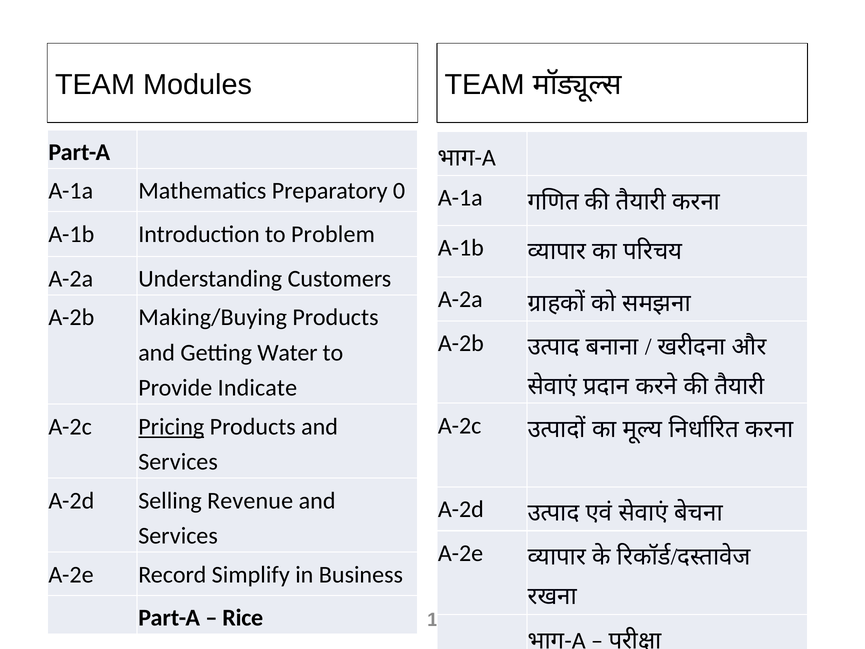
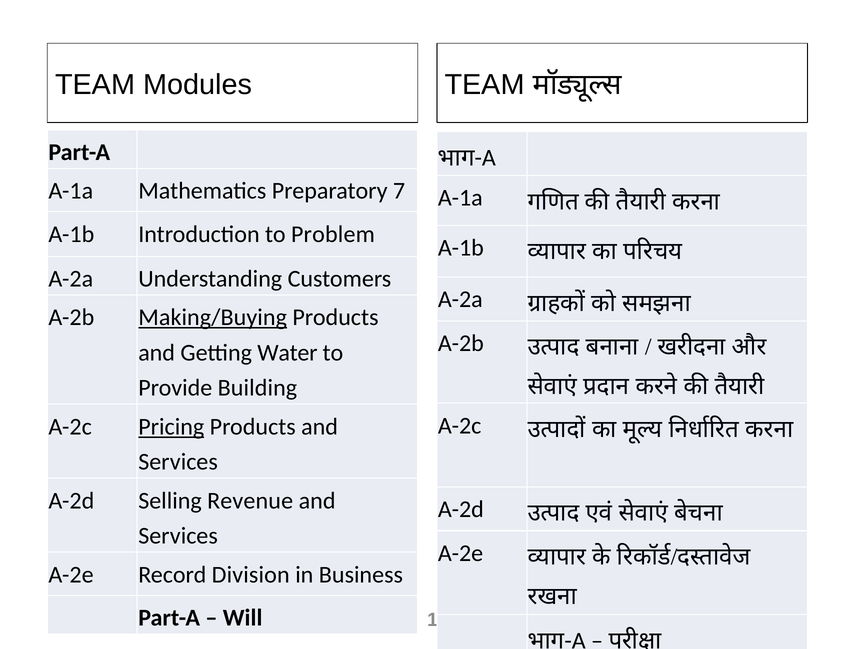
0: 0 -> 7 (399, 191)
Making/Buying underline: none -> present (213, 317)
Indicate: Indicate -> Building (257, 388)
Simplify: Simplify -> Division (251, 574)
Rice: Rice -> Will (243, 618)
